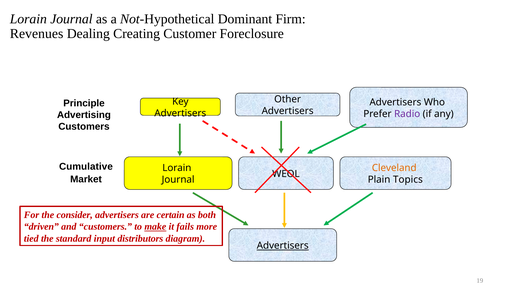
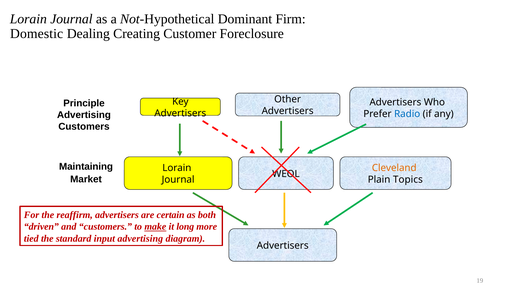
Revenues: Revenues -> Domestic (37, 34)
Radio colour: purple -> blue (407, 114)
Cumulative: Cumulative -> Maintaining (86, 167)
consider: consider -> reaffirm (75, 215)
fails: fails -> long (185, 227)
input distributors: distributors -> advertising (140, 239)
Advertisers underline: present -> none (283, 246)
